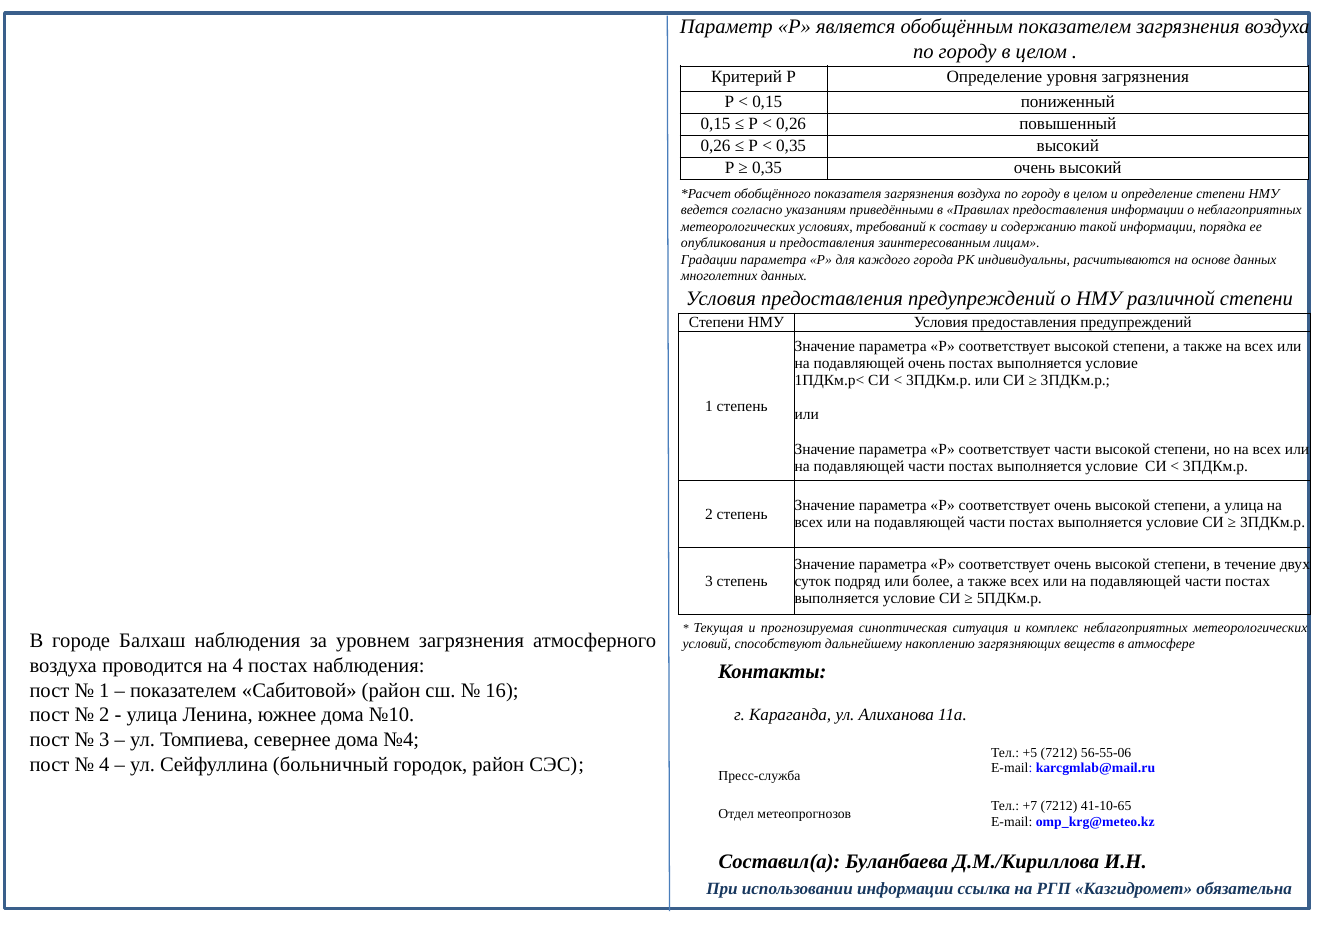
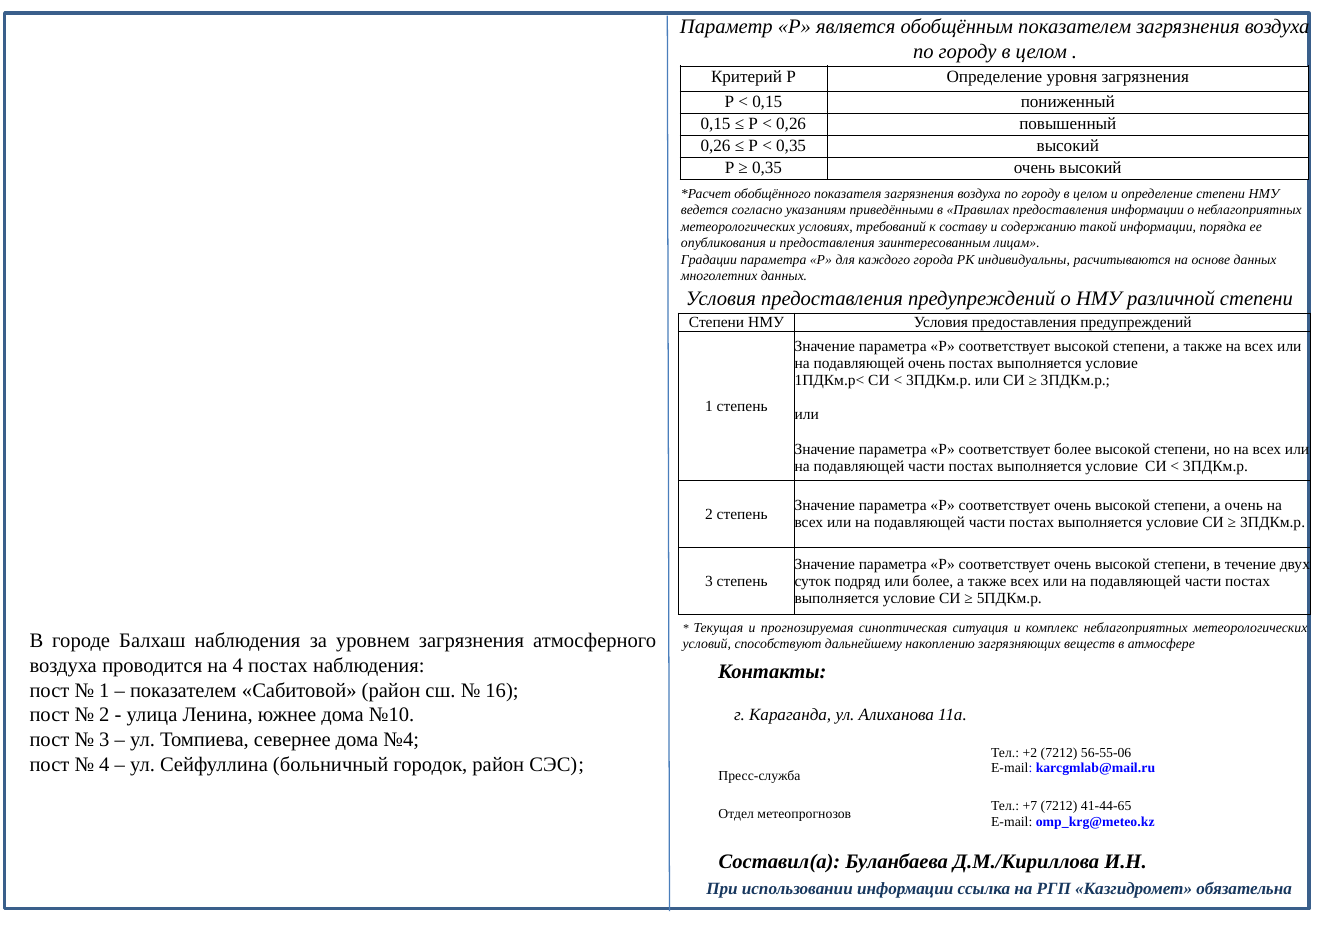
соответствует части: части -> более (1073, 449)
а улица: улица -> очень (1244, 506)
+5: +5 -> +2 (1030, 753)
41-10-65: 41-10-65 -> 41-44-65 (1106, 806)
